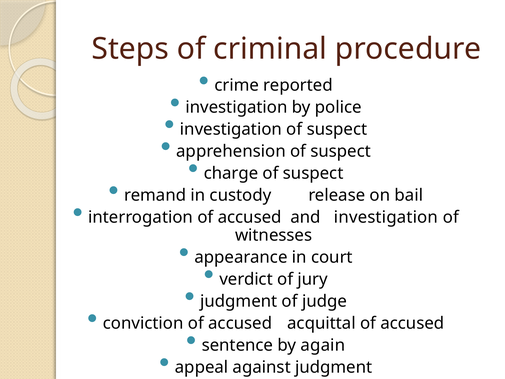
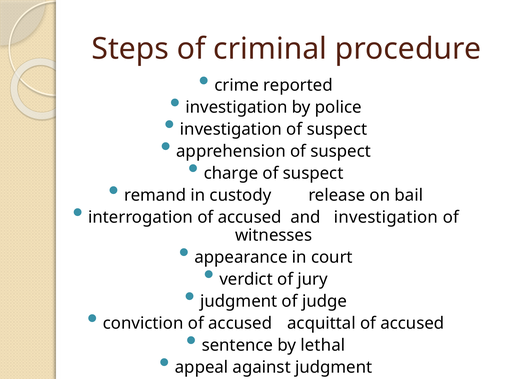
again: again -> lethal (323, 345)
